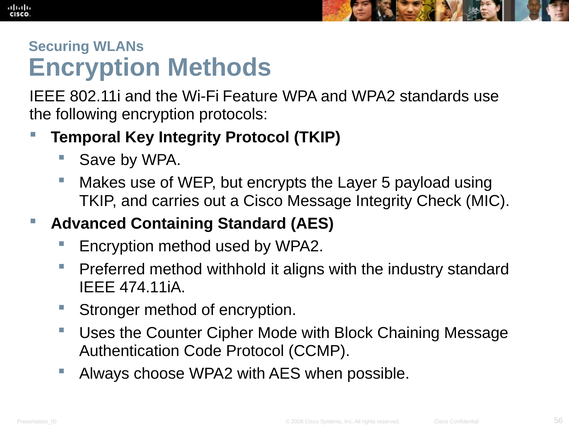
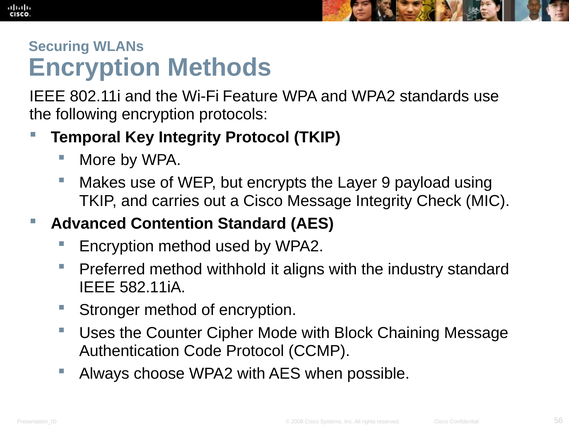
Save: Save -> More (98, 160)
5: 5 -> 9 (386, 183)
Containing: Containing -> Contention (172, 223)
474.11iA: 474.11iA -> 582.11iA (153, 287)
